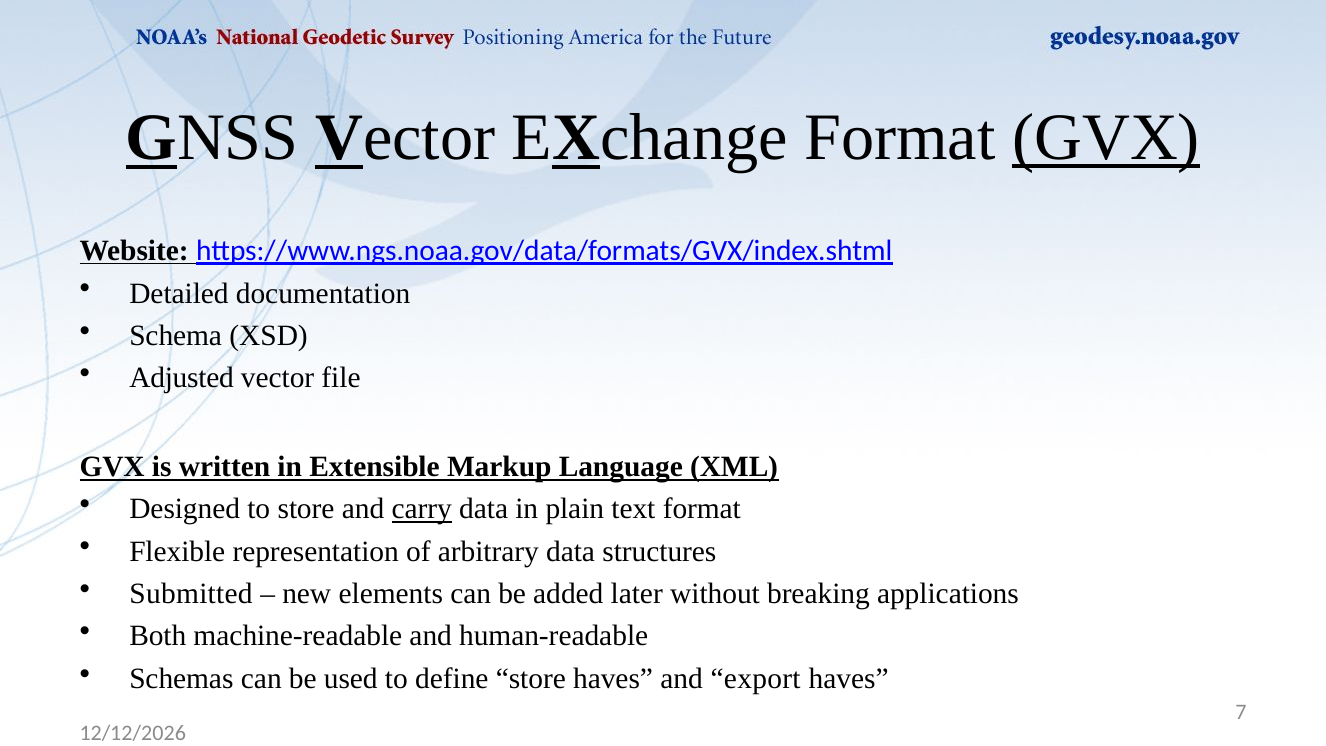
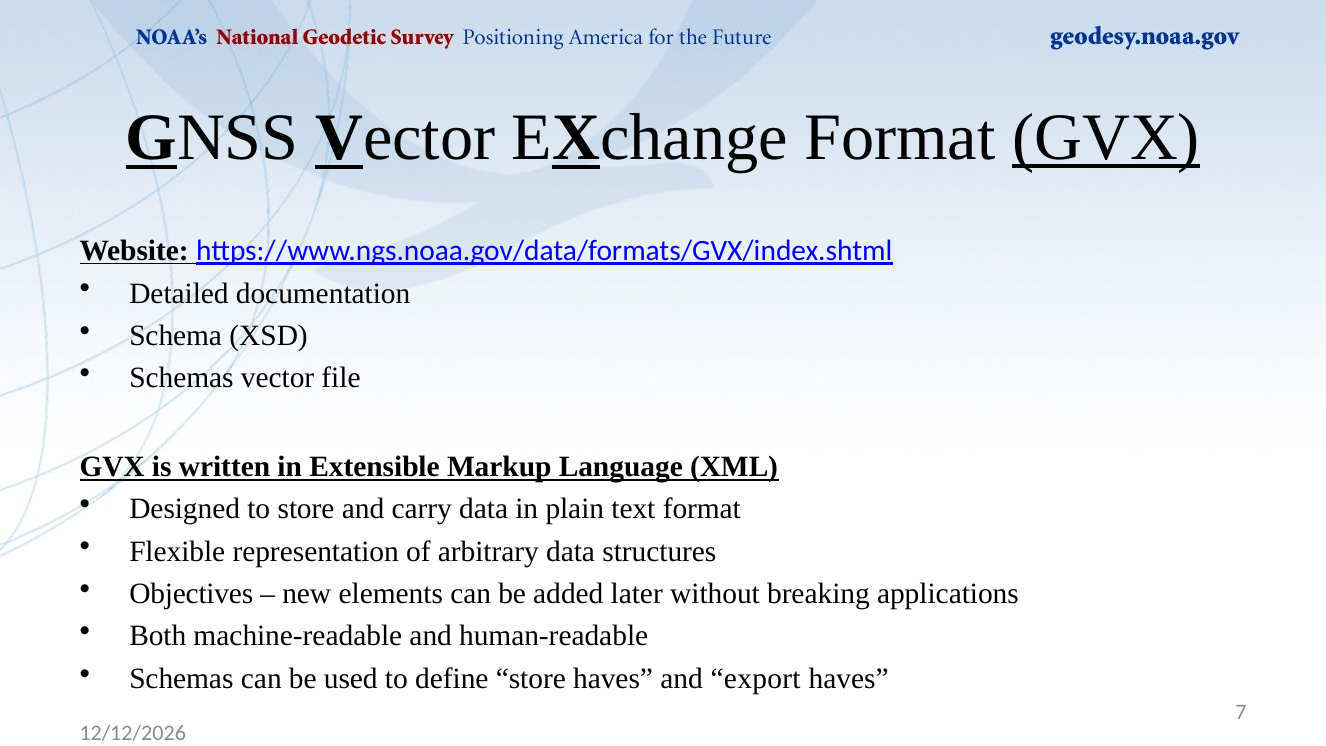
Adjusted: Adjusted -> Schemas (181, 378)
carry underline: present -> none (422, 509)
Submitted: Submitted -> Objectives (191, 594)
